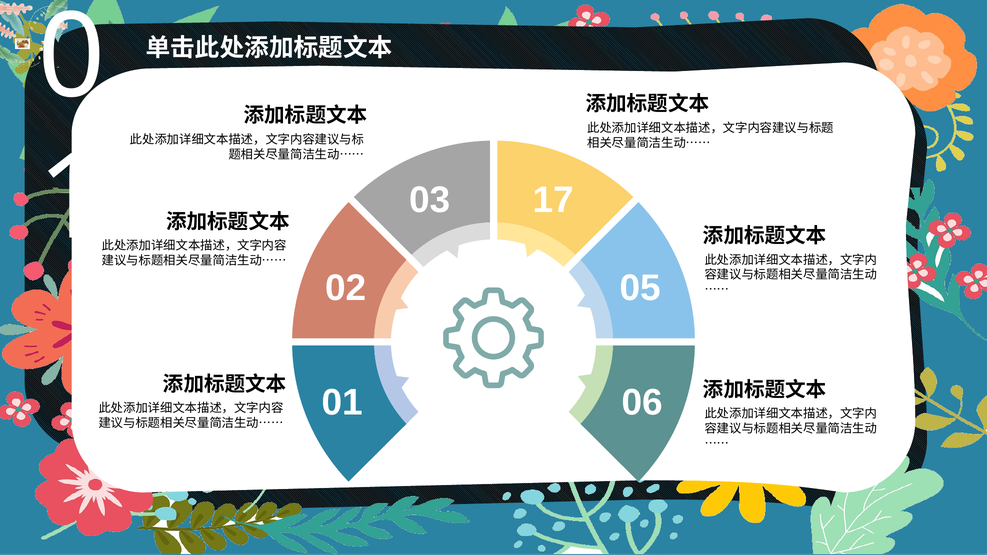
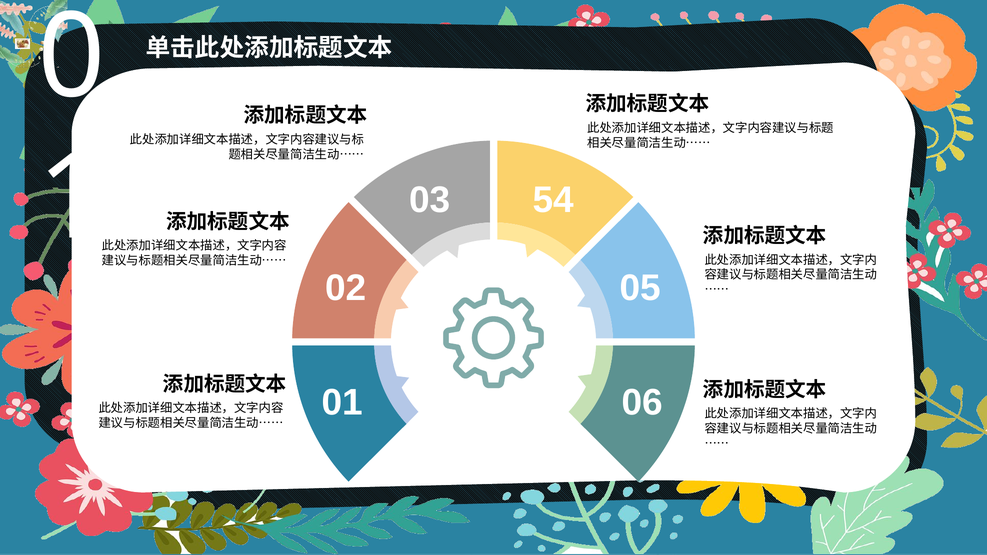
17: 17 -> 54 (553, 200)
